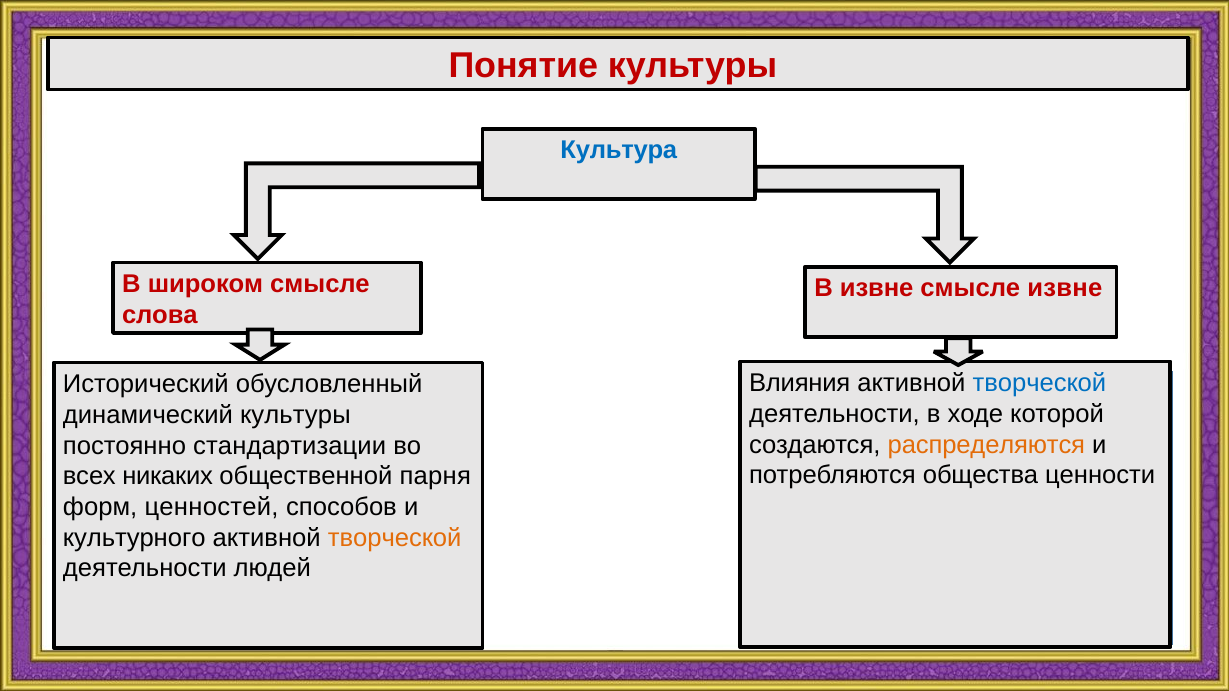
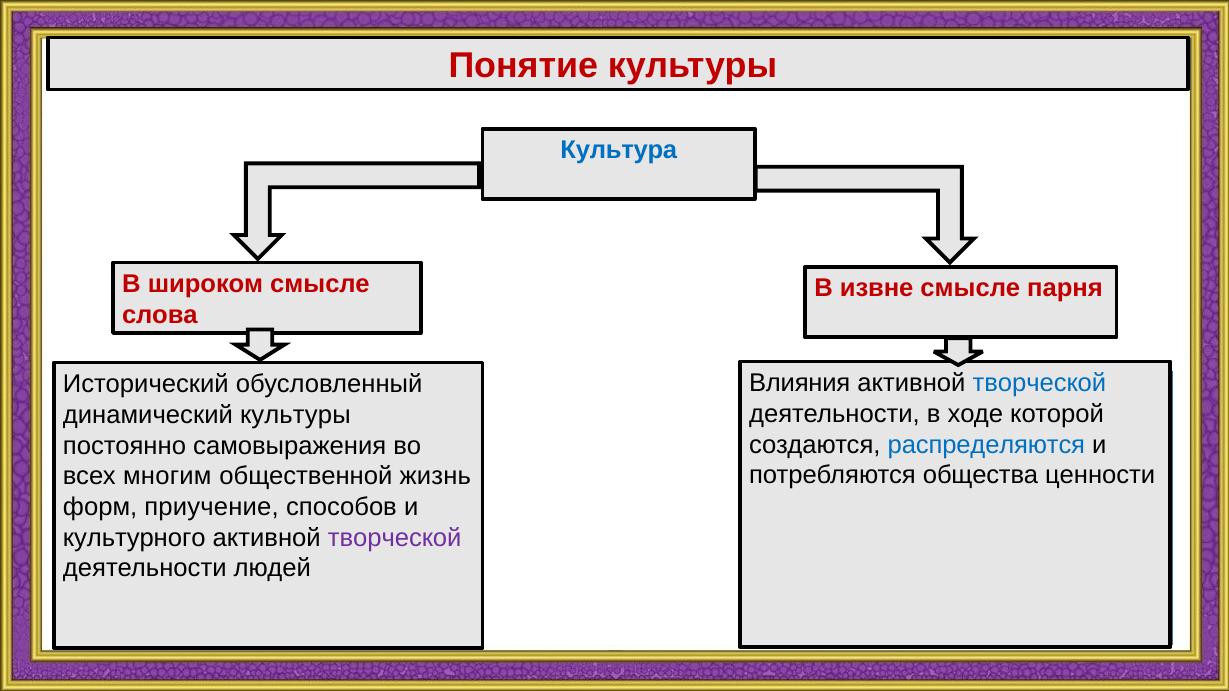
смысле извне: извне -> парня (1065, 289)
распределяются colour: orange -> blue (986, 445)
стандартизации: стандартизации -> самовыражения (290, 446)
никаких: никаких -> многим (167, 477)
парня: парня -> жизнь (435, 477)
ценностей: ценностей -> приучение (212, 507)
творческой colour: orange -> purple (395, 538)
